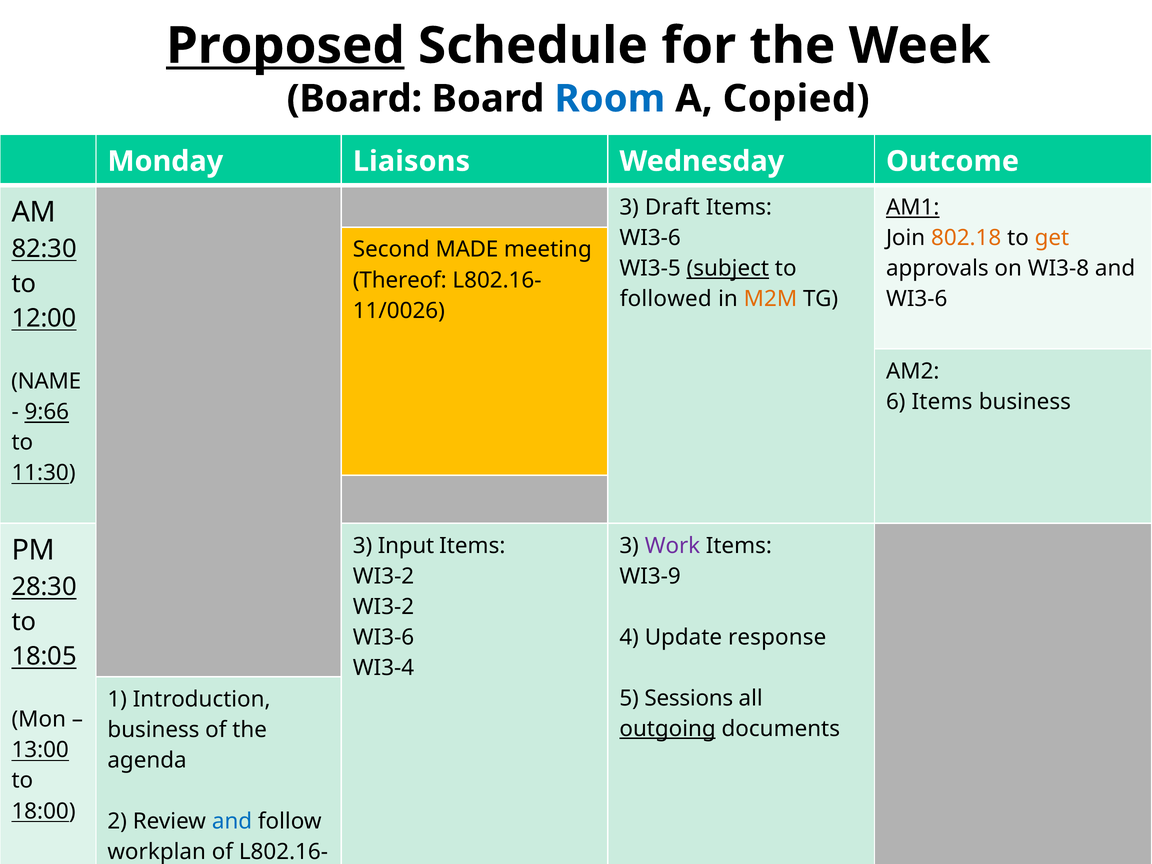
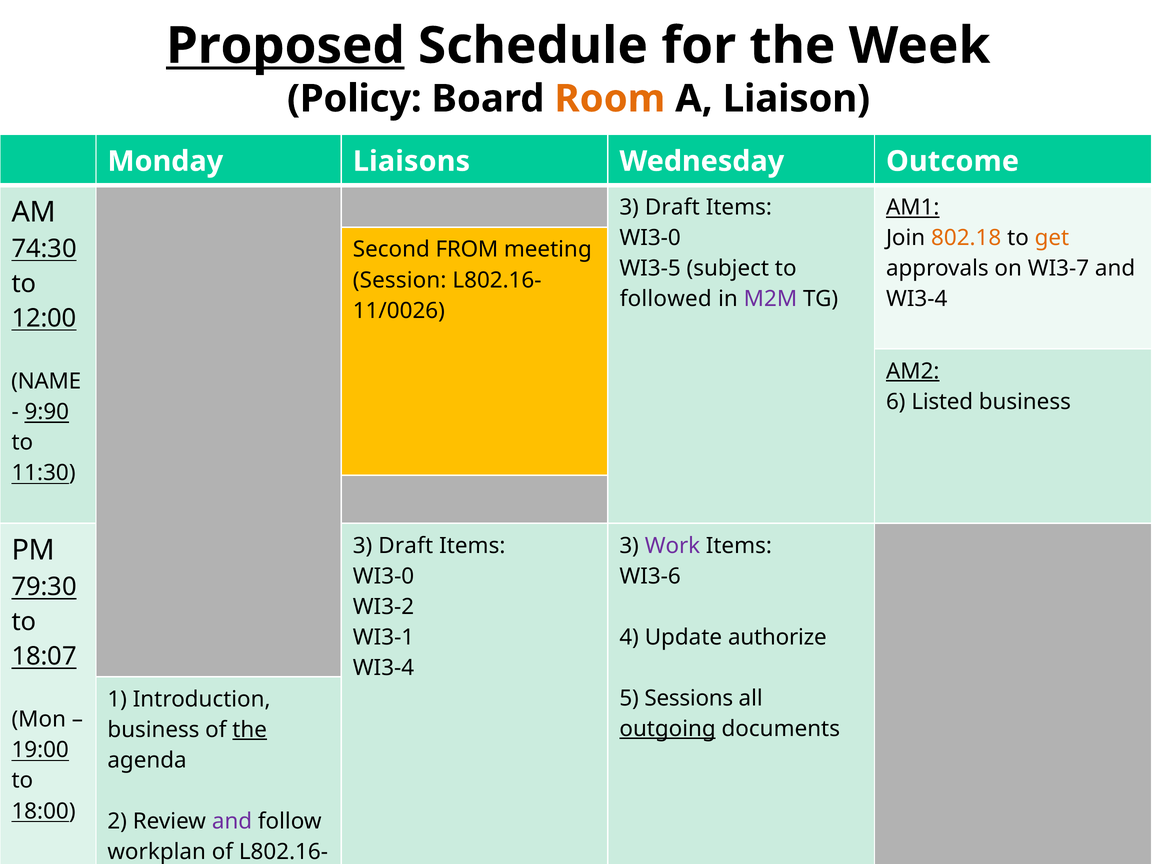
Board: Board -> Policy (354, 99)
Room colour: blue -> orange (610, 99)
Copied: Copied -> Liaison (796, 99)
WI3-6: WI3-6 -> WI3-0 (650, 238)
82:30: 82:30 -> 74:30 (44, 249)
MADE: MADE -> FROM (467, 250)
subject underline: present -> none (728, 269)
WI3-8: WI3-8 -> WI3-7 (1058, 269)
Thereof: Thereof -> Session (400, 280)
M2M colour: orange -> purple (770, 299)
WI3-6: WI3-6 -> WI3-4 (917, 299)
AM2 underline: none -> present (913, 371)
6 Items: Items -> Listed (942, 402)
9:66: 9:66 -> 9:90 (47, 412)
Input: Input -> Draft (406, 546)
WI3-2: WI3-2 -> WI3-0 (384, 576)
WI3-9: WI3-9 -> WI3-6 (650, 576)
28:30: 28:30 -> 79:30 (44, 587)
WI3-6: WI3-6 -> WI3-1 (384, 637)
response: response -> authorize (777, 637)
18:05: 18:05 -> 18:07 (44, 656)
the underline: none -> present (250, 730)
13:00: 13:00 -> 19:00 (40, 750)
and colour: blue -> purple (232, 821)
